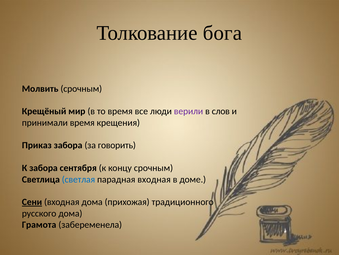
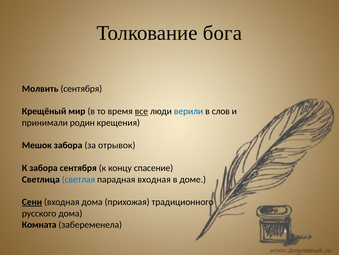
Молвить срочным: срочным -> сентября (81, 88)
все underline: none -> present (141, 111)
верили colour: purple -> blue (189, 111)
принимали время: время -> родин (82, 122)
Приказ: Приказ -> Мешок (37, 145)
говорить: говорить -> отрывок (117, 145)
концу срочным: срочным -> спасение (154, 168)
Грамота: Грамота -> Комната (39, 224)
